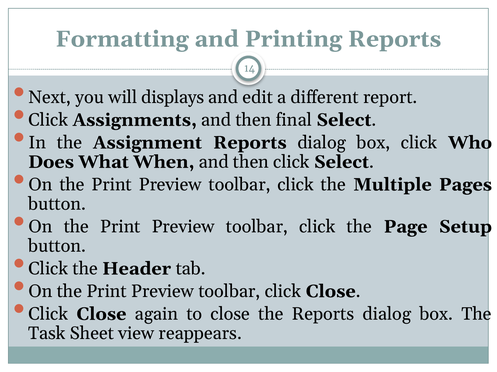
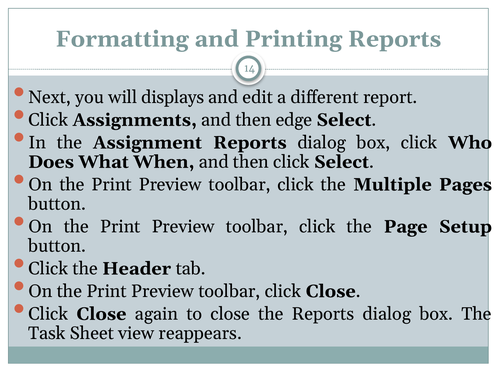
final: final -> edge (294, 120)
